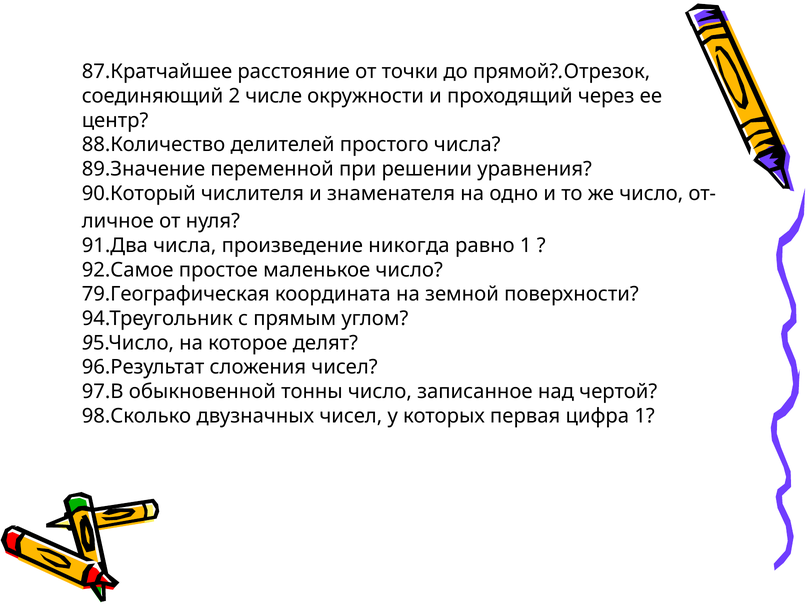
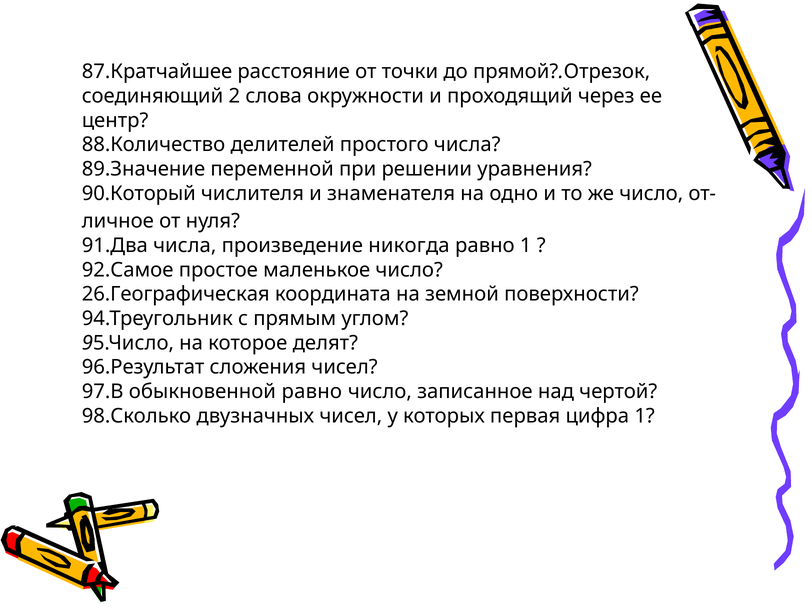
числе: числе -> слова (274, 96)
79.Географическая: 79.Географическая -> 26.Географическая (176, 294)
обыкновенной тонны: тонны -> равно (312, 392)
